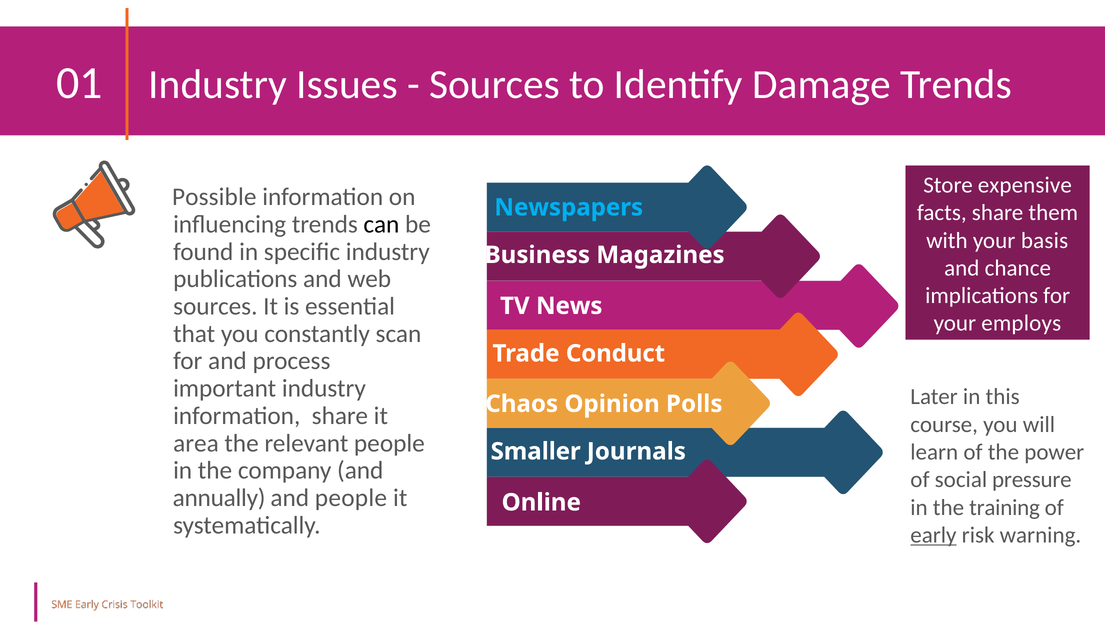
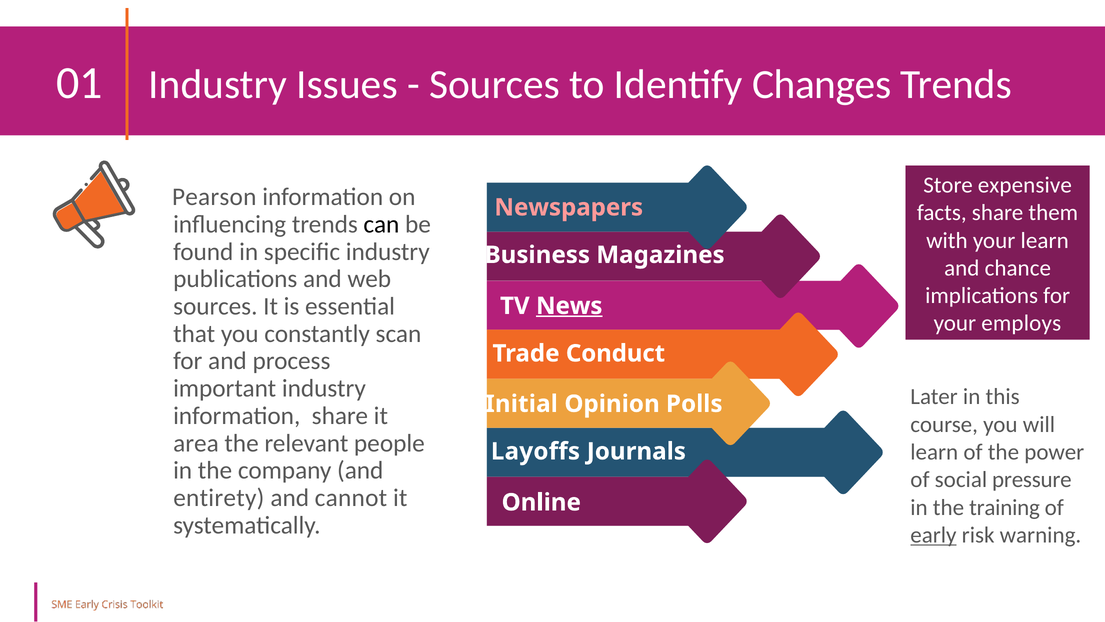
Damage: Damage -> Changes (822, 84)
Possible: Possible -> Pearson (214, 197)
Newspapers colour: light blue -> pink (569, 207)
your basis: basis -> learn (1045, 240)
News underline: none -> present (569, 306)
Chaos: Chaos -> Initial (522, 404)
Smaller: Smaller -> Layoffs (535, 451)
annually: annually -> entirety (219, 498)
and people: people -> cannot (351, 498)
